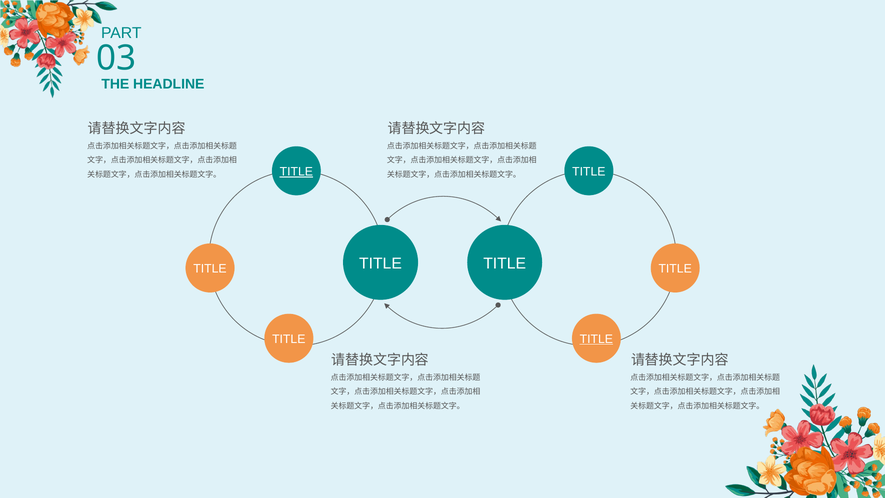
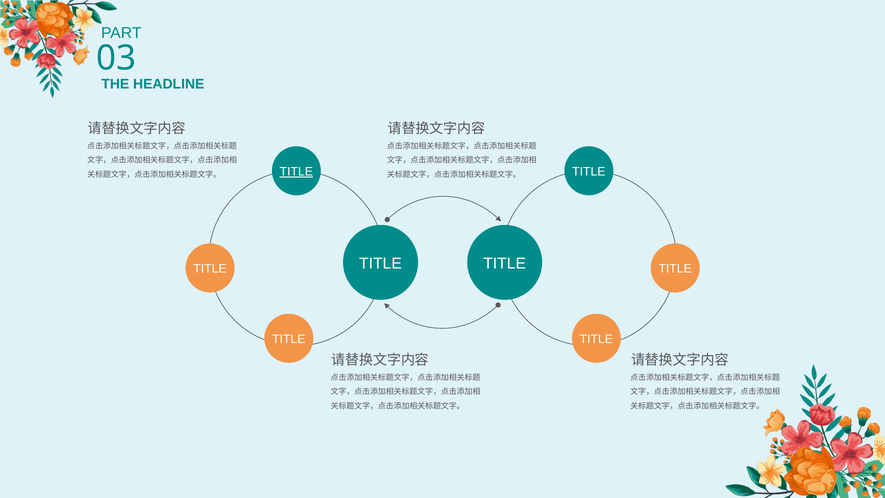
TITLE underline: present -> none (596, 339)
